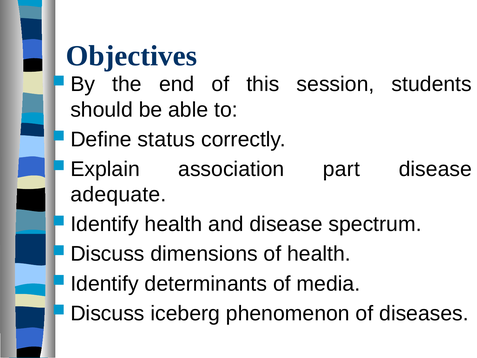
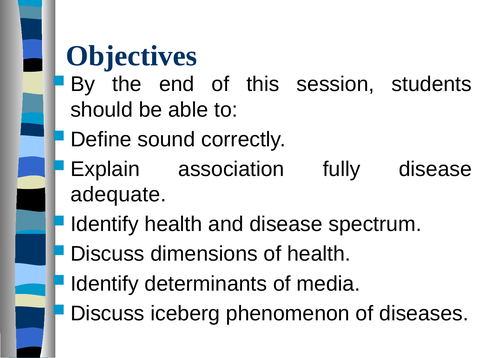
status: status -> sound (166, 139)
part: part -> fully (342, 169)
